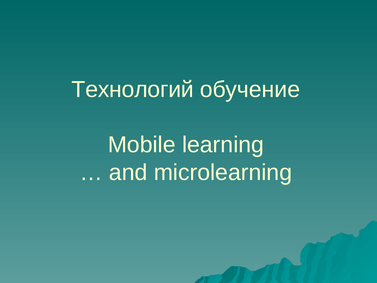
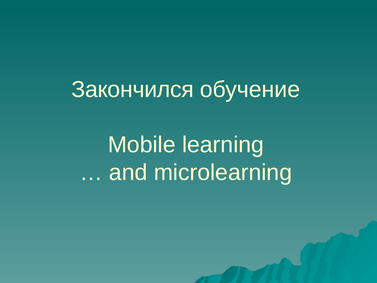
Технологий: Технологий -> Закончился (133, 89)
